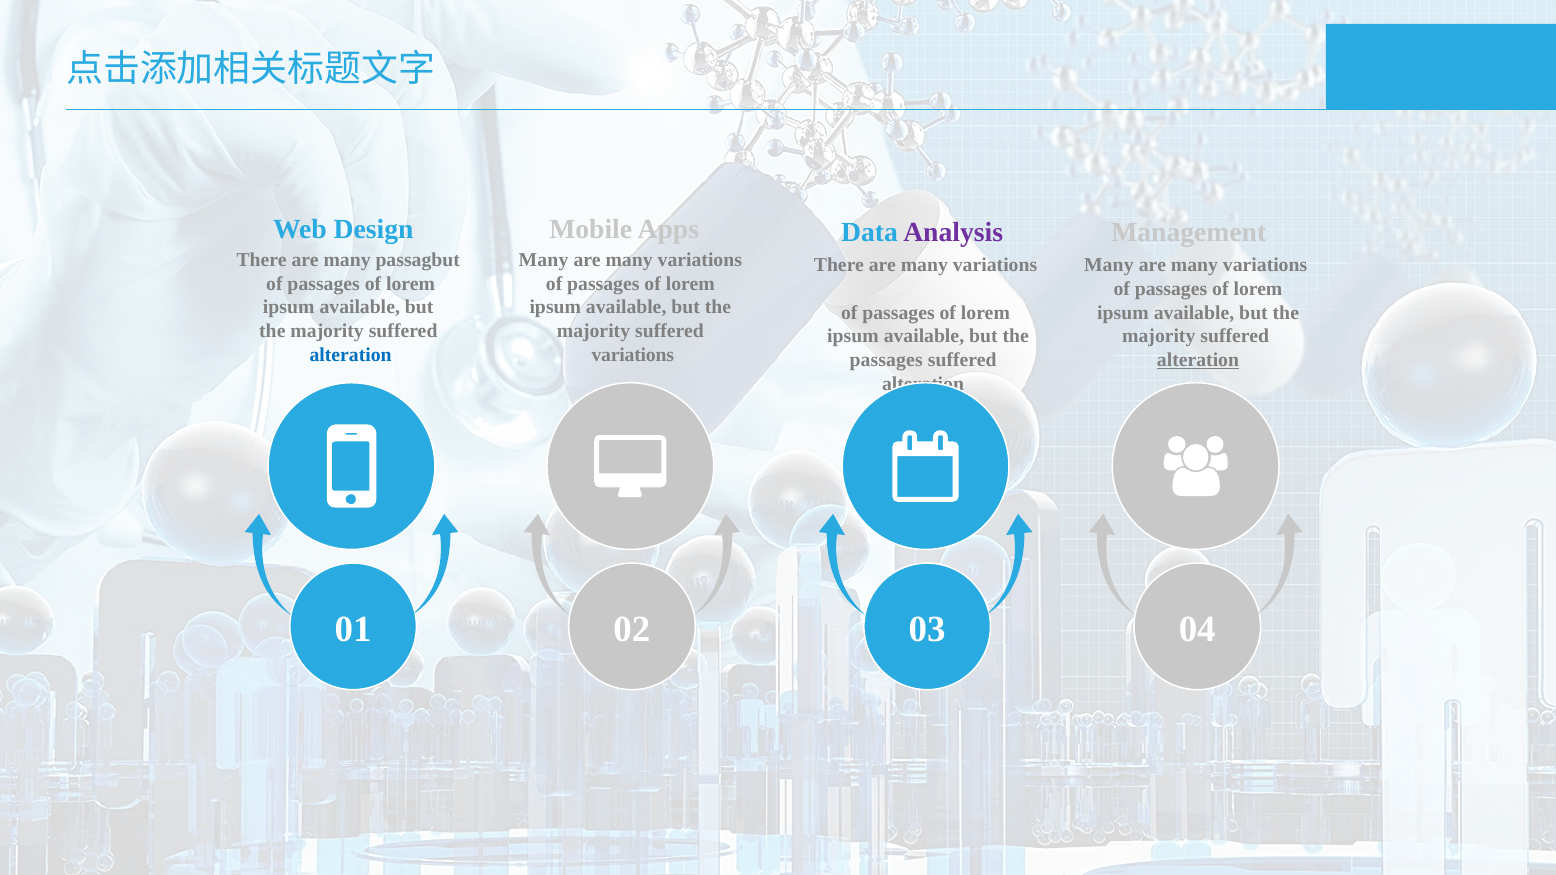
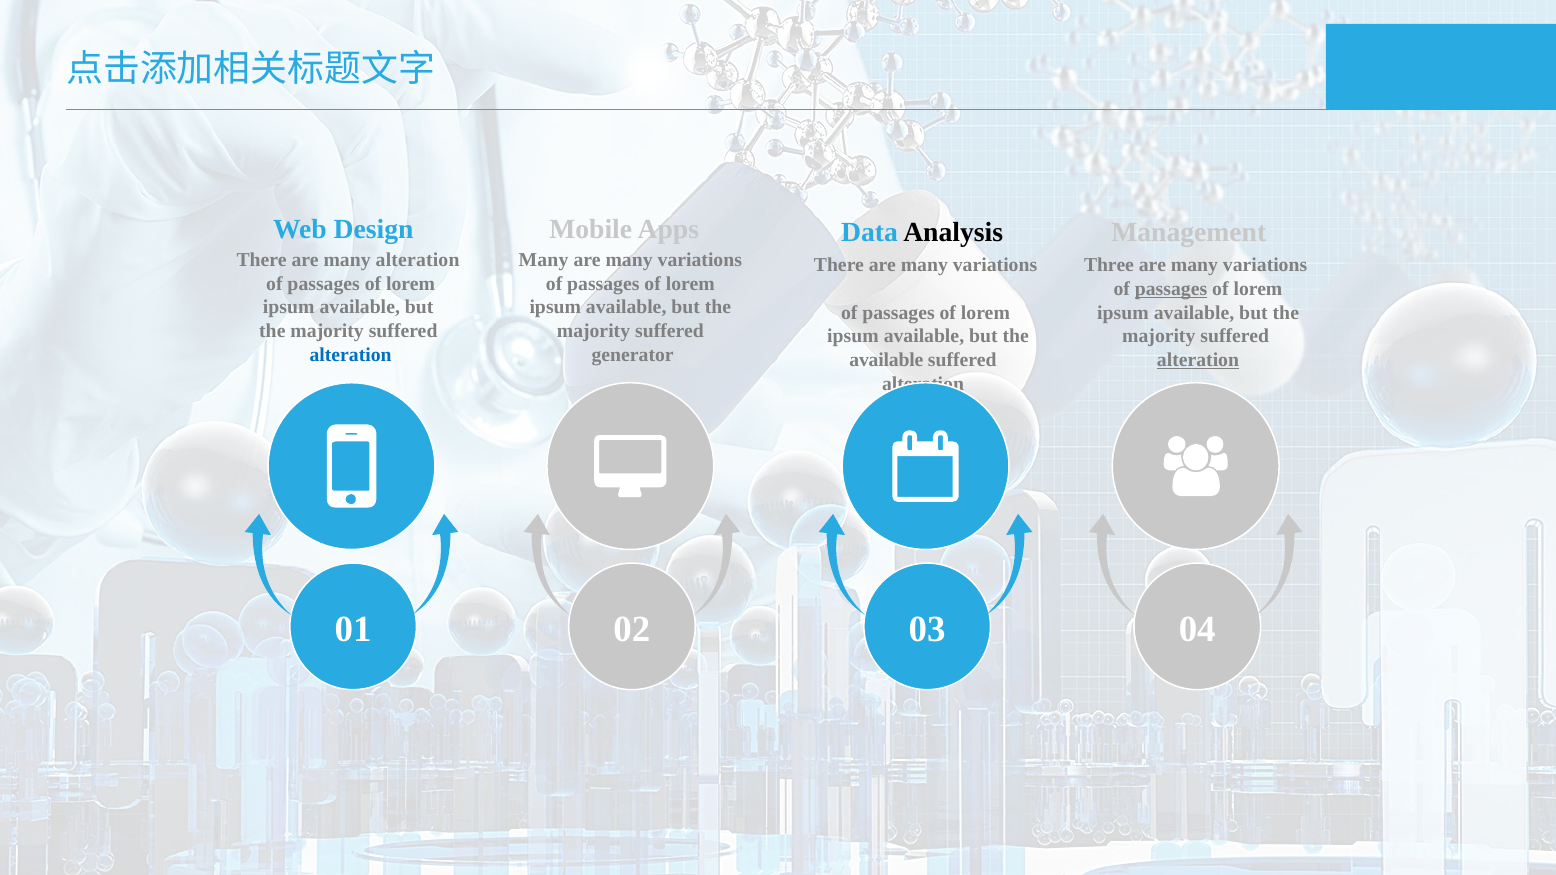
Analysis colour: purple -> black (953, 232)
many passagbut: passagbut -> alteration (418, 260)
Many: Many -> Three (1109, 265)
passages underline: none -> present (1171, 289)
variations: variations -> generator (633, 355)
passages: passages -> available (886, 360)
